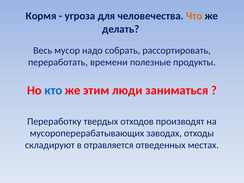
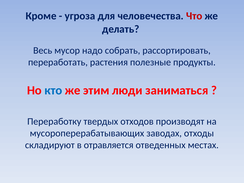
Кормя: Кормя -> Кроме (41, 16)
Что colour: orange -> red (194, 16)
времени: времени -> растения (109, 62)
